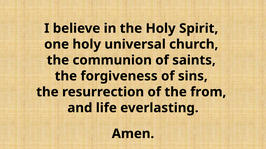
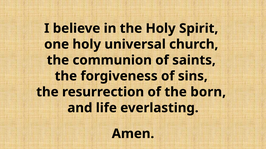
from: from -> born (208, 92)
